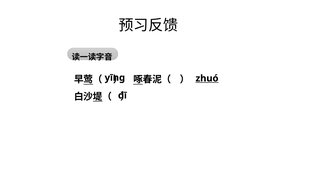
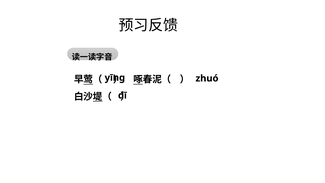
zhuó underline: present -> none (207, 78)
